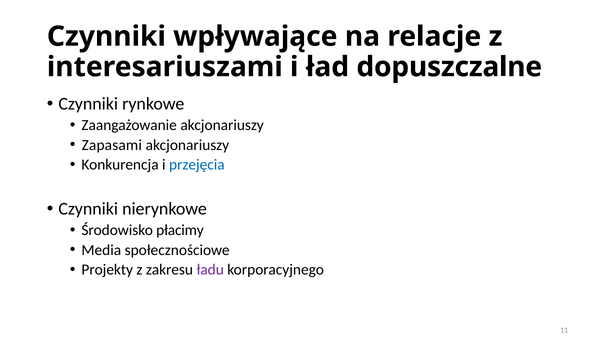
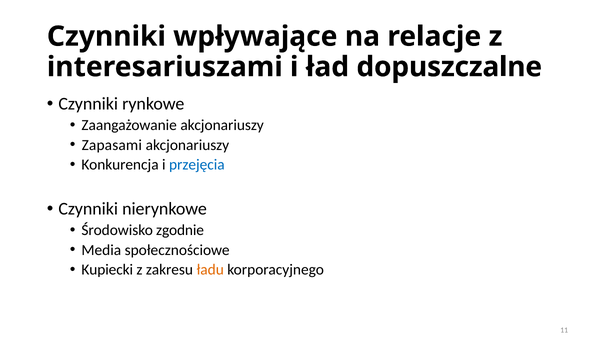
płacimy: płacimy -> zgodnie (180, 230)
Projekty: Projekty -> Kupiecki (107, 270)
ładu colour: purple -> orange (210, 270)
